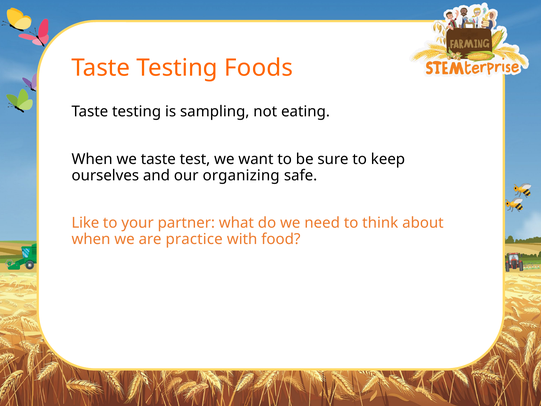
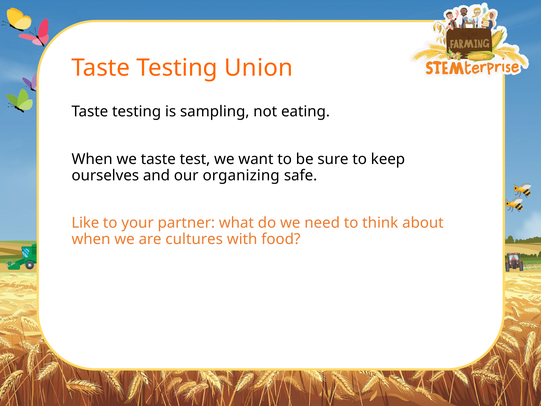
Foods: Foods -> Union (259, 68)
practice: practice -> cultures (194, 239)
